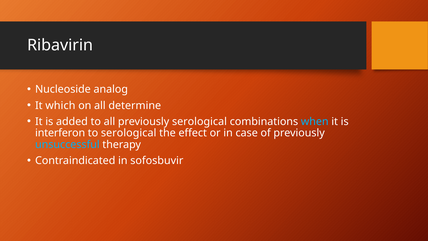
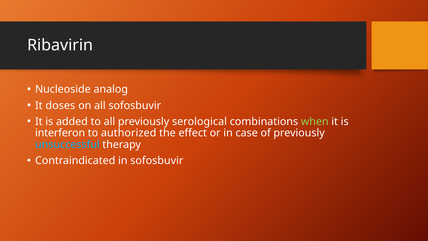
which: which -> doses (60, 105)
all determine: determine -> sofosbuvir (135, 105)
when colour: light blue -> light green (315, 121)
to serological: serological -> authorized (129, 133)
